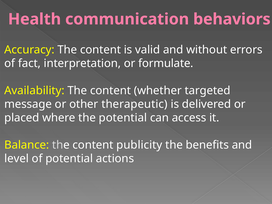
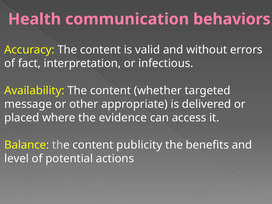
formulate: formulate -> infectious (166, 63)
therapeutic: therapeutic -> appropriate (134, 104)
the potential: potential -> evidence (123, 118)
